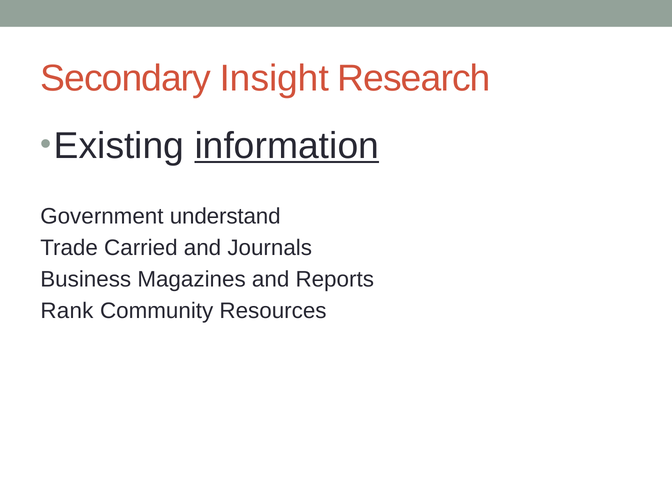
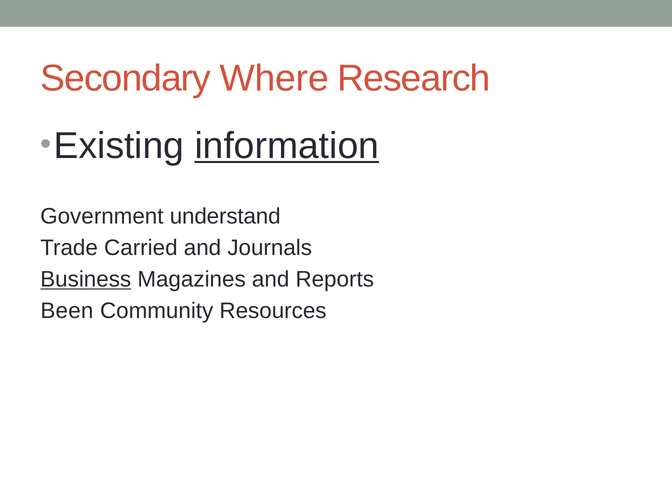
Insight: Insight -> Where (274, 78)
Business underline: none -> present (86, 279)
Rank: Rank -> Been (67, 311)
